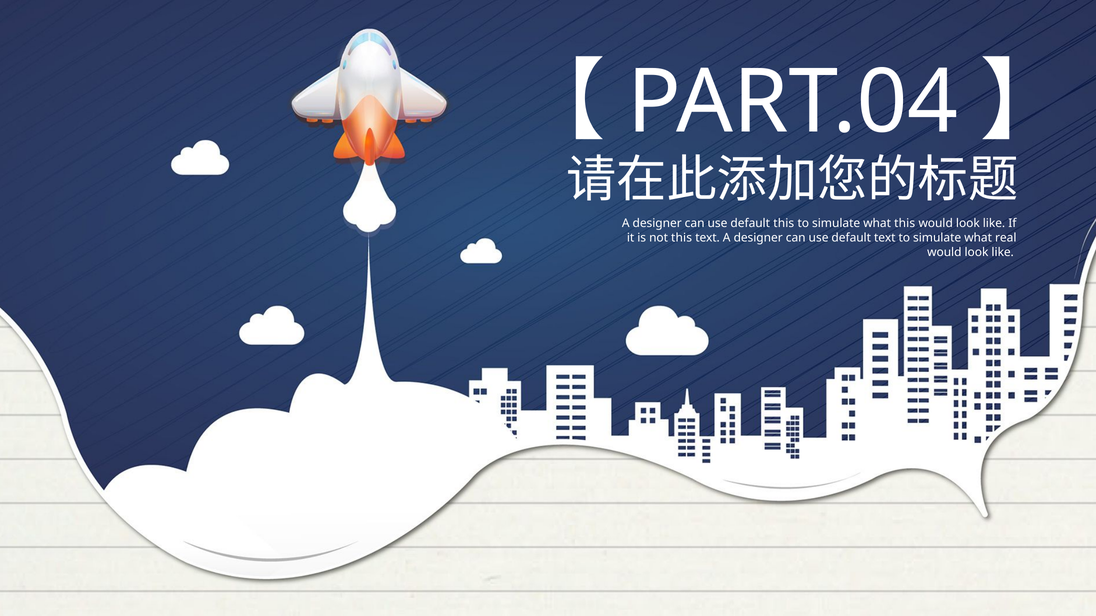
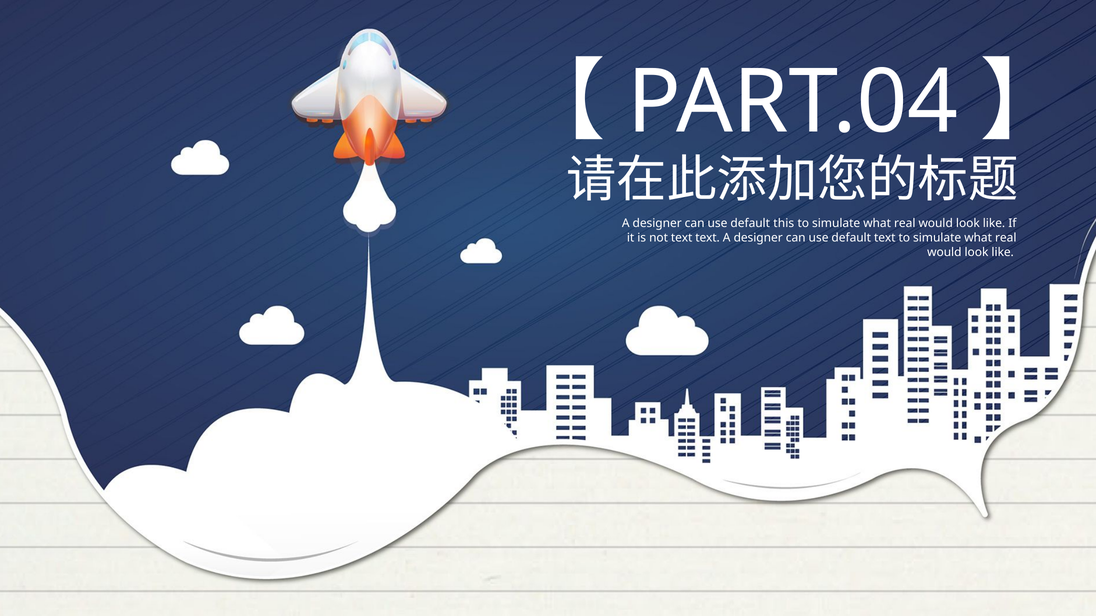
this: this -> real (905, 224)
not this: this -> text (682, 238)
